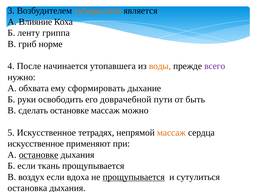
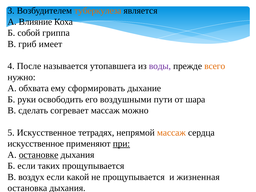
ленту: ленту -> собой (29, 33)
норме: норме -> имеет (51, 44)
начинается: начинается -> называется (66, 66)
воды colour: orange -> purple (160, 66)
всего colour: purple -> orange (215, 66)
доврачебной: доврачебной -> воздушными (126, 99)
быть: быть -> шара (195, 99)
сделать остановке: остановке -> согревает (69, 110)
при underline: none -> present (121, 144)
ткань: ткань -> таких (49, 166)
вдоха: вдоха -> какой (78, 177)
прощупывается underline: present -> none (134, 177)
сутулиться: сутулиться -> жизненная (198, 177)
